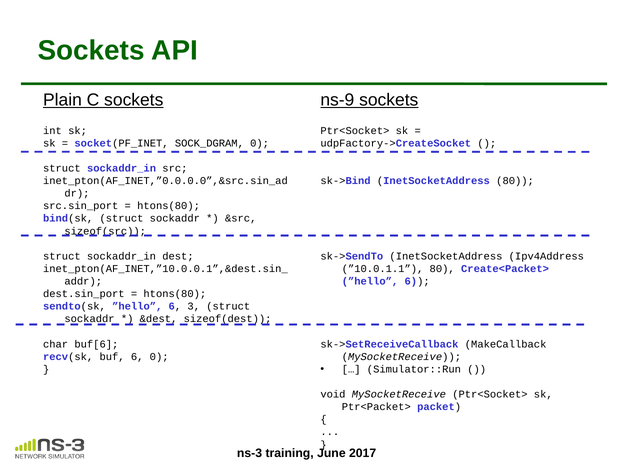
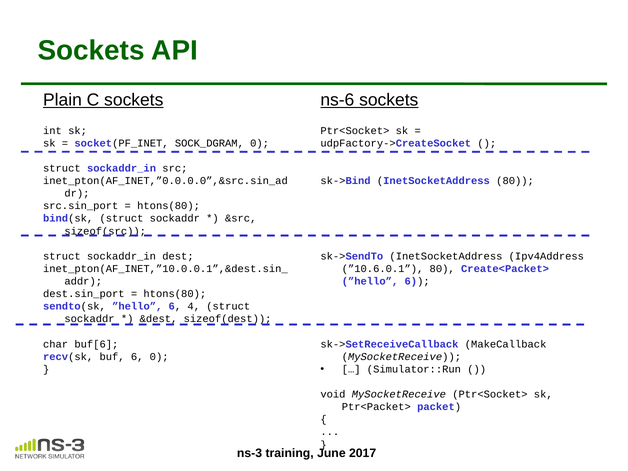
ns-9: ns-9 -> ns-6 (337, 100)
”10.0.1.1: ”10.0.1.1 -> ”10.6.0.1 (383, 269)
3: 3 -> 4 (194, 306)
